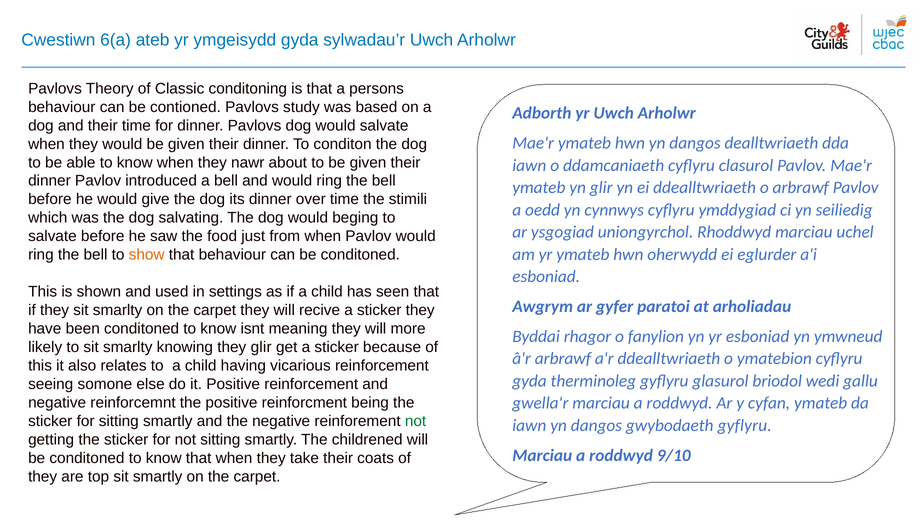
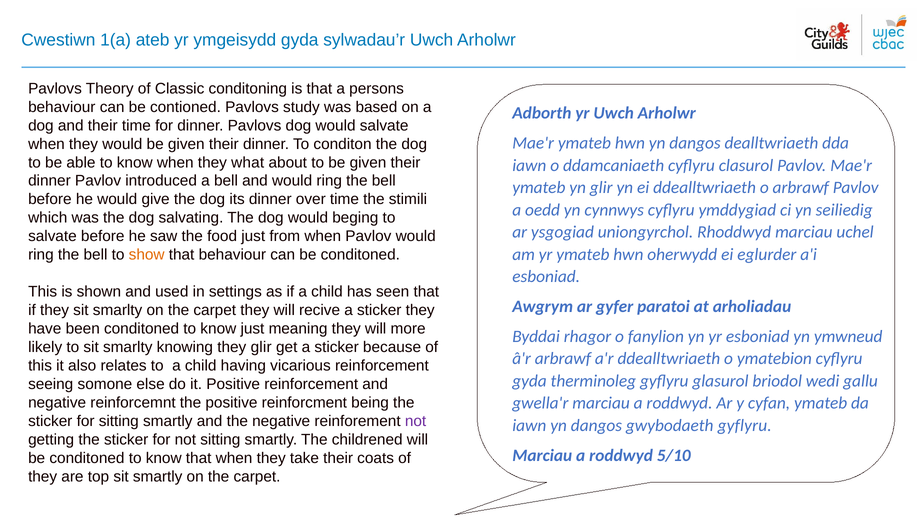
6(a: 6(a -> 1(a (116, 40)
nawr: nawr -> what (248, 162)
know isnt: isnt -> just (252, 329)
not colour: green -> purple (416, 421)
9/10: 9/10 -> 5/10 (674, 455)
